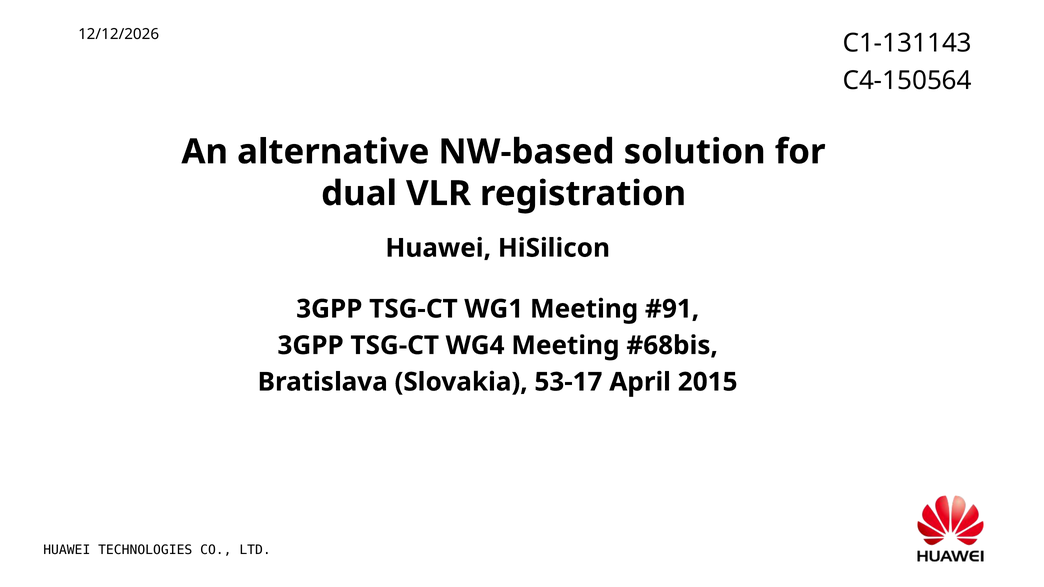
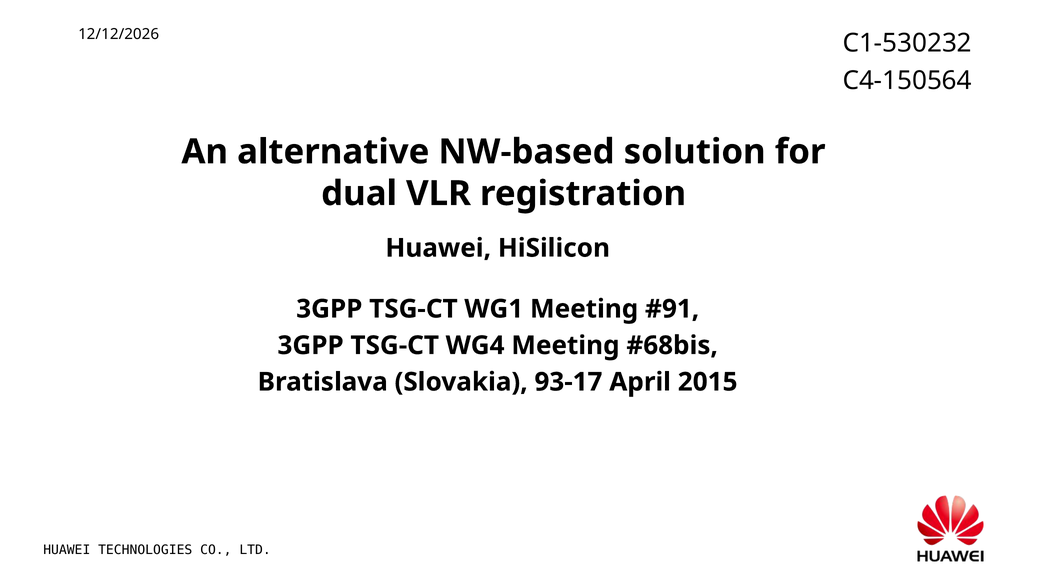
C1-131143: C1-131143 -> C1-530232 (907, 43)
53-17: 53-17 -> 93-17 (568, 382)
